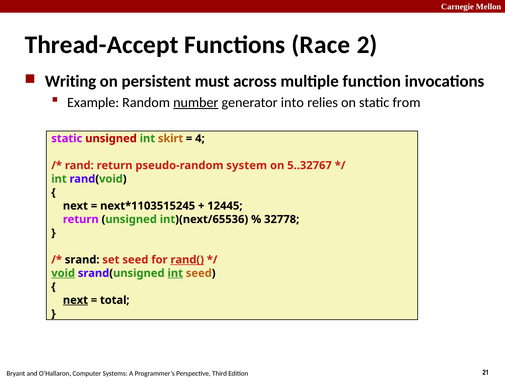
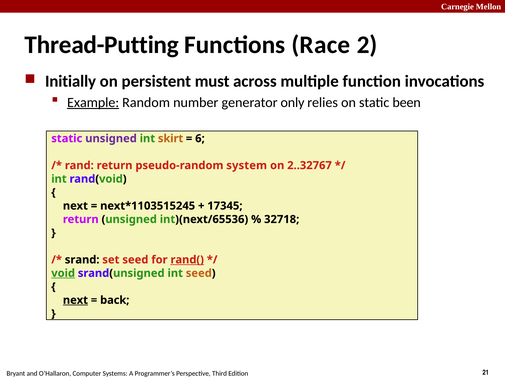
Thread-Accept: Thread-Accept -> Thread-Putting (102, 45)
Writing: Writing -> Initially (71, 81)
Example underline: none -> present (93, 102)
number underline: present -> none (196, 102)
into: into -> only (292, 102)
from: from -> been (407, 102)
unsigned colour: red -> purple (111, 138)
4: 4 -> 6 (200, 138)
5..32767: 5..32767 -> 2..32767 (310, 165)
12445: 12445 -> 17345 (225, 206)
32778: 32778 -> 32718 (282, 219)
int underline: present -> none (175, 273)
total: total -> back (115, 300)
